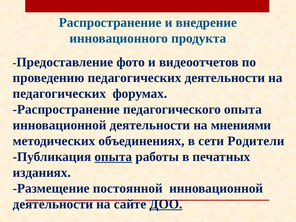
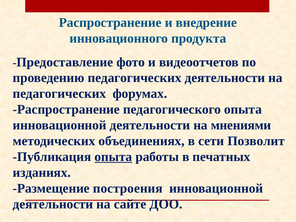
Родители: Родители -> Позволит (256, 141)
постоянной: постоянной -> построения (128, 188)
ДОО underline: present -> none (166, 204)
